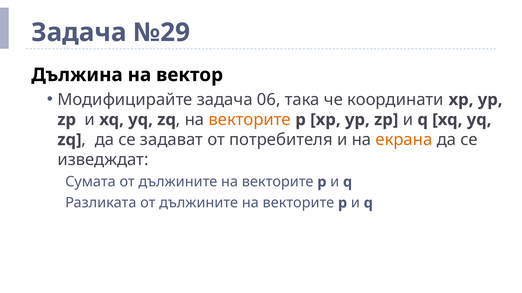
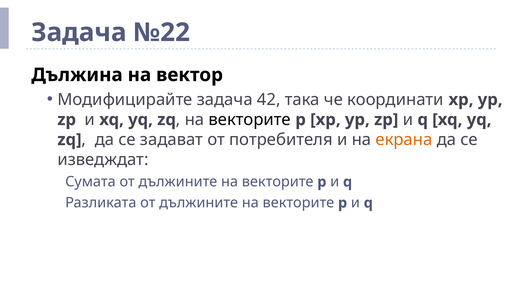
№29: №29 -> №22 (162, 33)
06: 06 -> 42 (269, 100)
векторите colour: orange -> black (250, 120)
